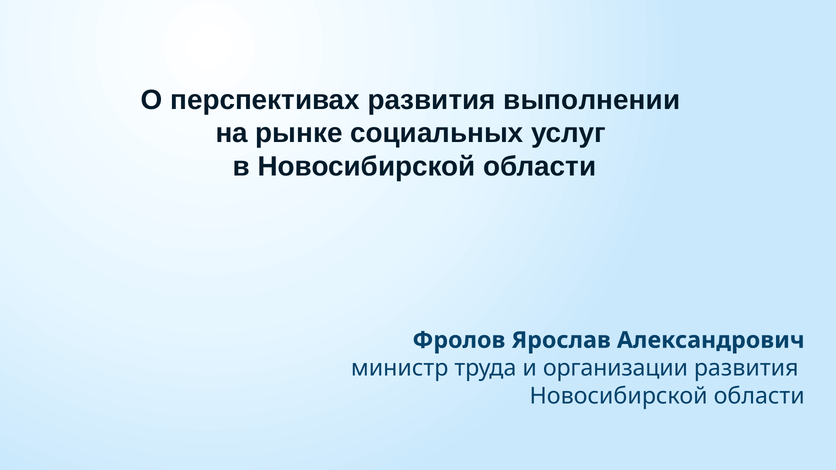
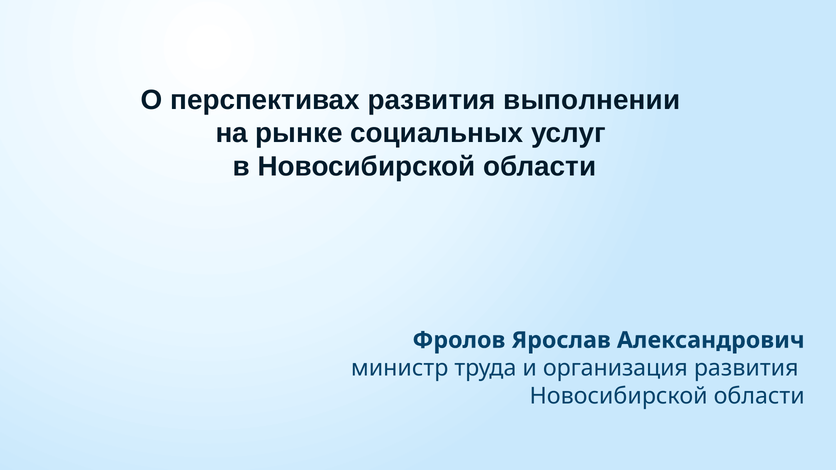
организации: организации -> организация (615, 368)
